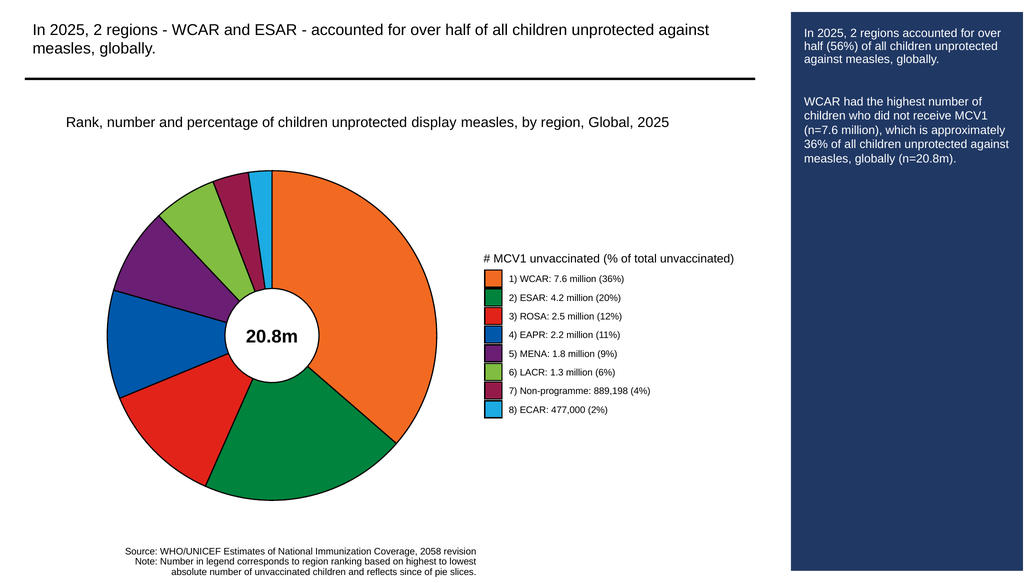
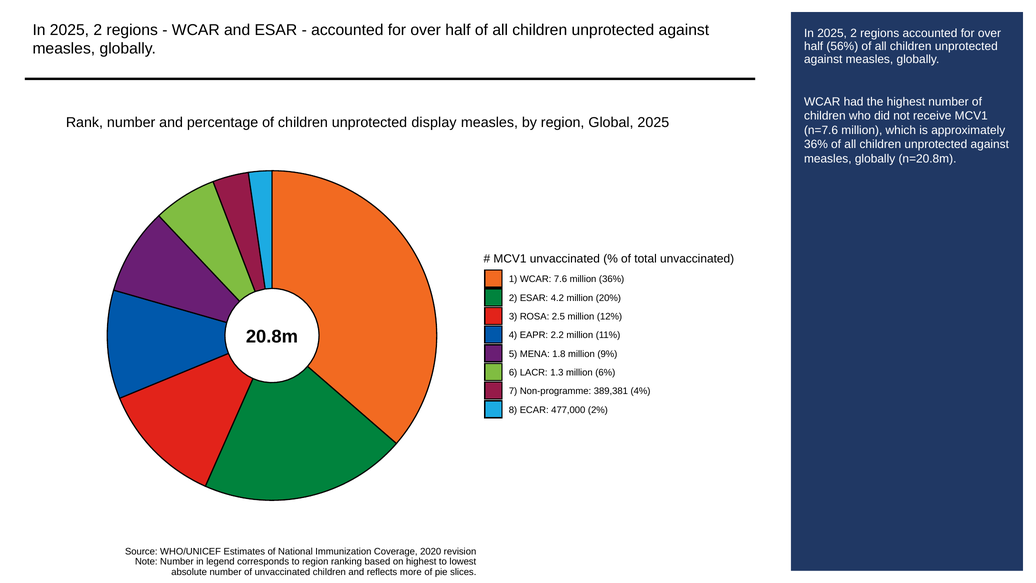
889,198: 889,198 -> 389,381 (611, 391)
2058: 2058 -> 2020 (431, 551)
since: since -> more (411, 572)
